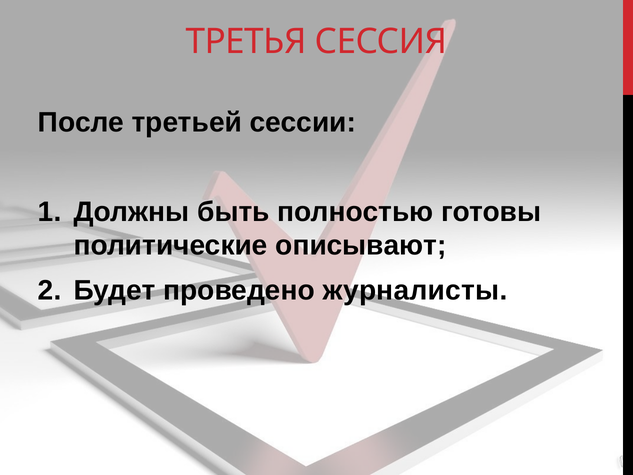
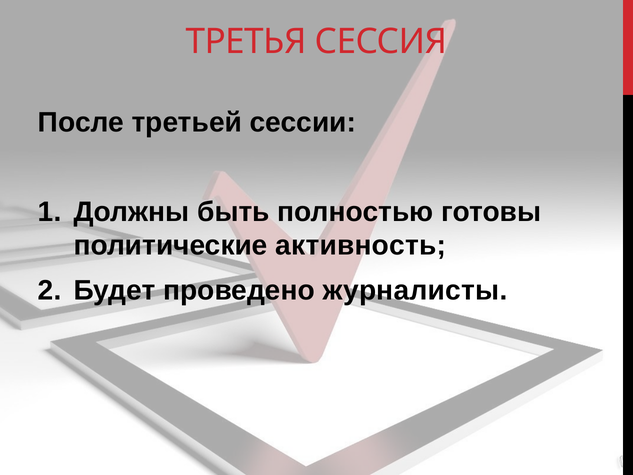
описывают: описывают -> активность (361, 245)
